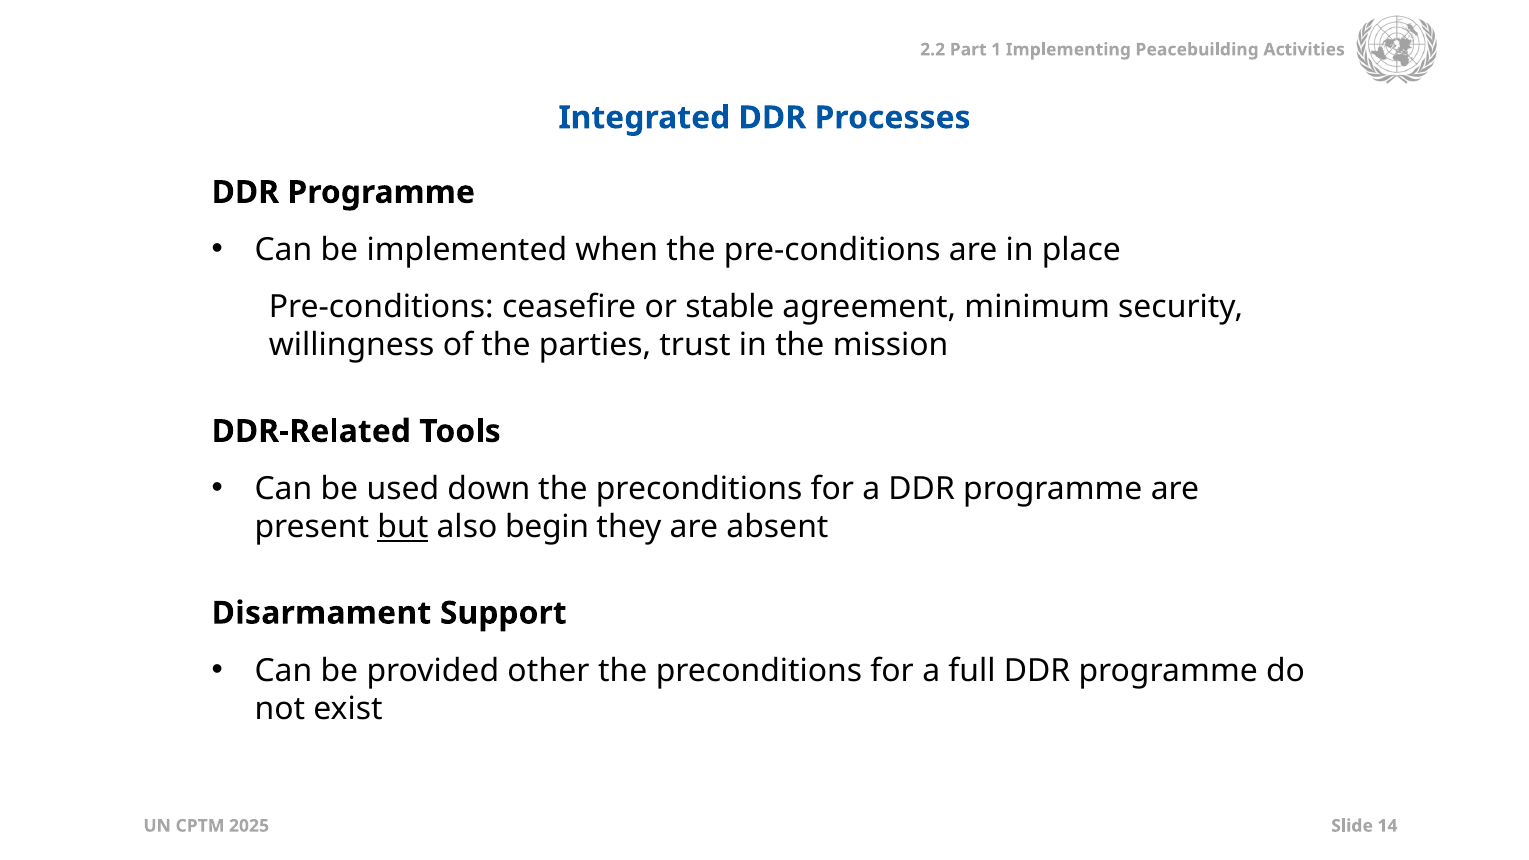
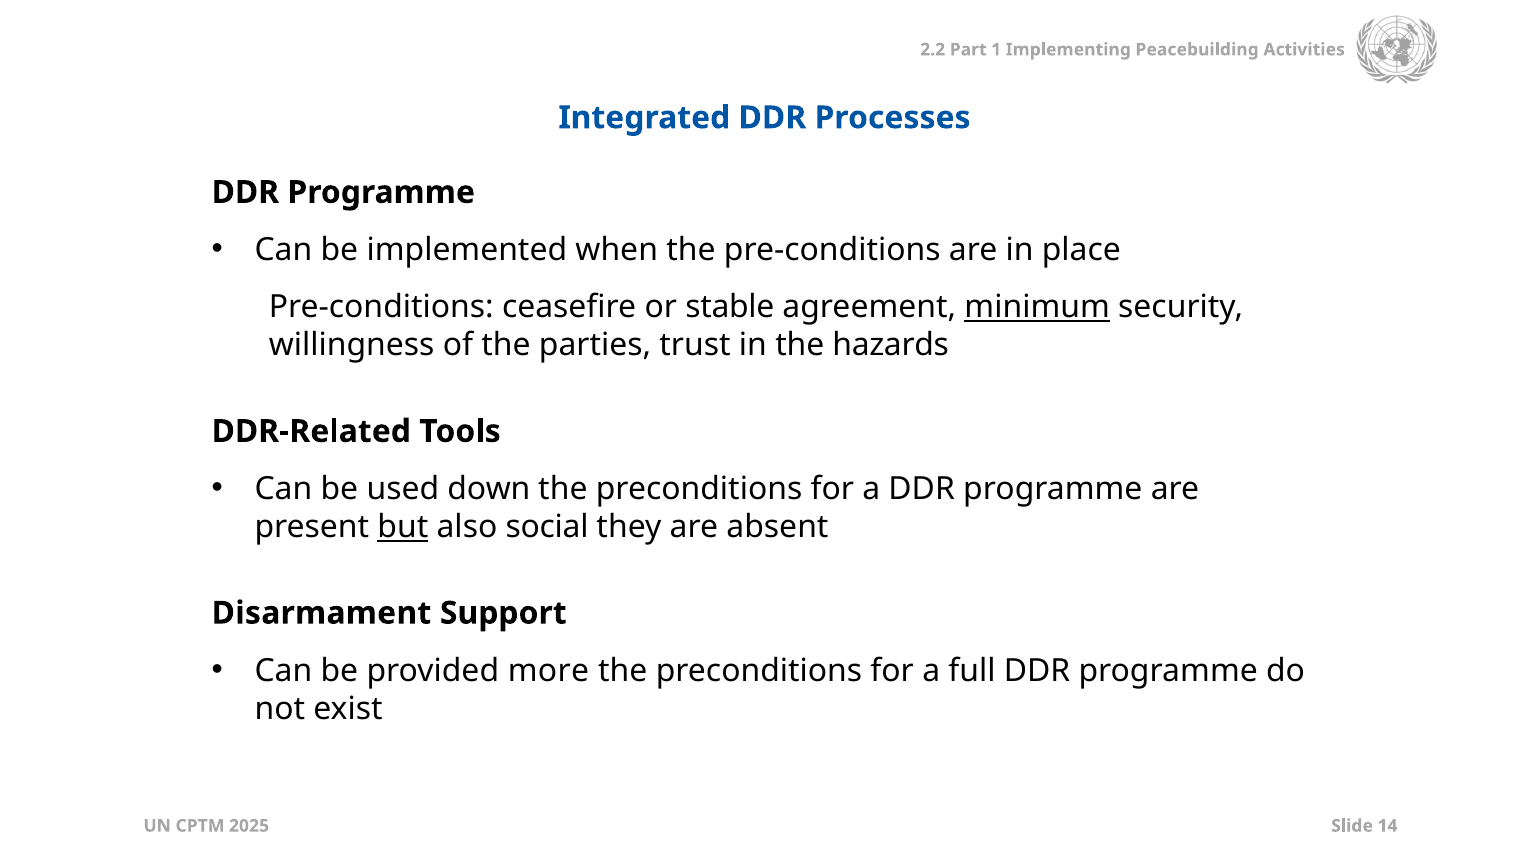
minimum underline: none -> present (1037, 307)
mission: mission -> hazards (891, 345)
begin: begin -> social (547, 527)
other: other -> more (548, 671)
